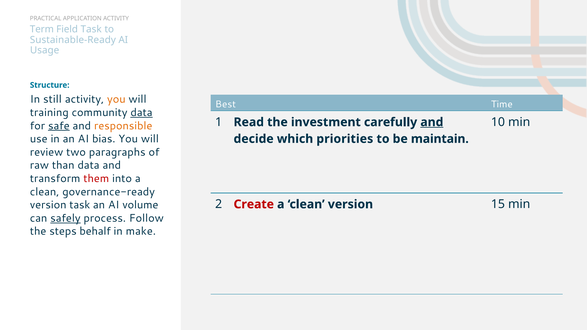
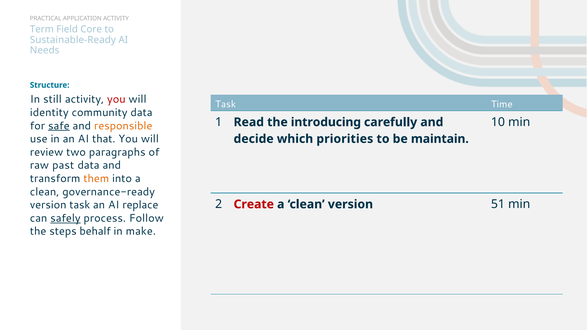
Field Task: Task -> Core (91, 29)
Usage: Usage -> Needs (45, 50)
you colour: orange -> red (116, 99)
Best: Best -> Task (226, 104)
training: training -> identity (49, 113)
data underline: present -> none (141, 113)
investment: investment -> introducing (326, 122)
and underline: present -> none (432, 122)
bias: bias -> that (104, 139)
than: than -> past (63, 165)
them colour: red -> orange (96, 179)
volume: volume -> replace (140, 205)
15: 15 -> 51 (498, 204)
